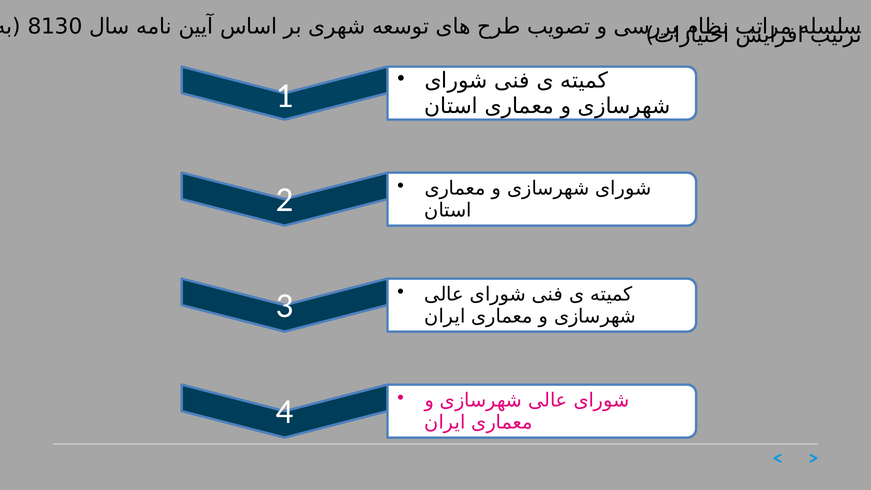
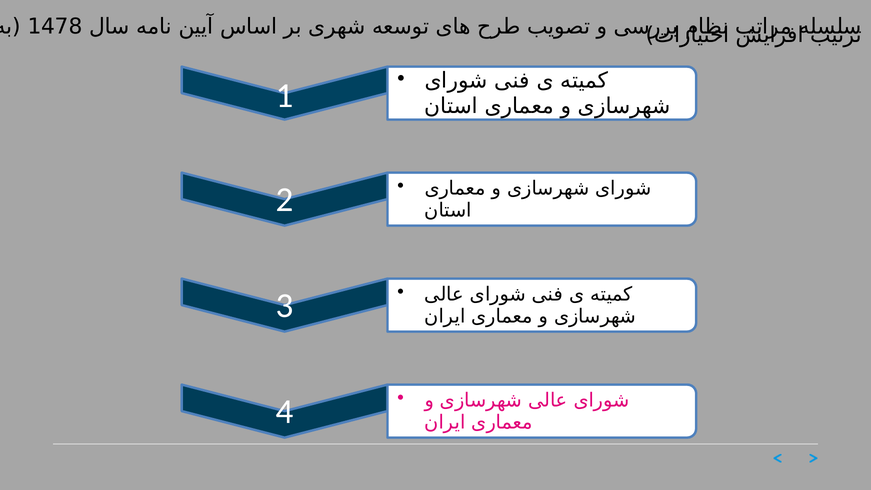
8130: 8130 -> 1478 (55, 27)
